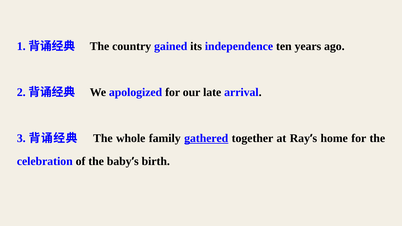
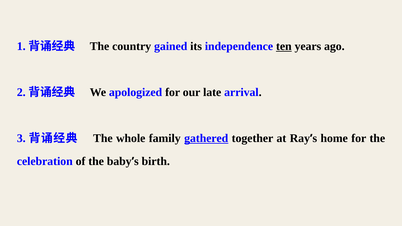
ten underline: none -> present (284, 46)
